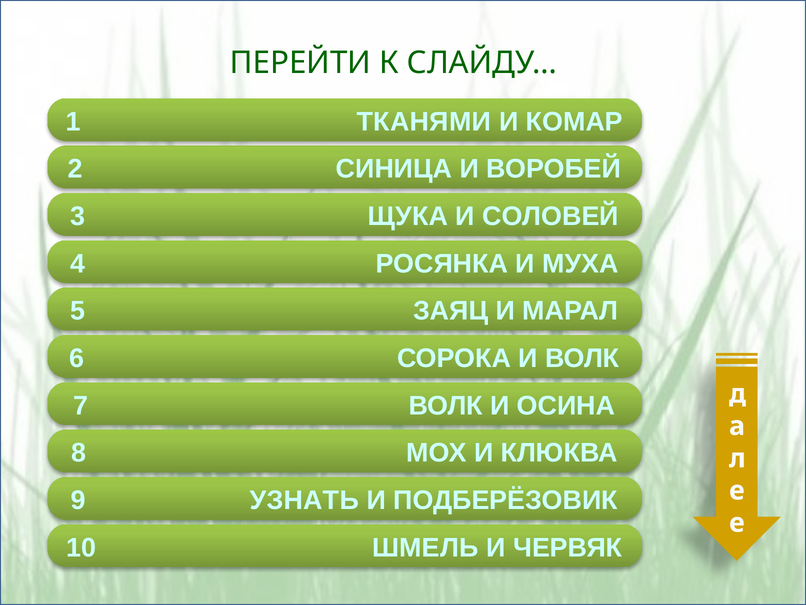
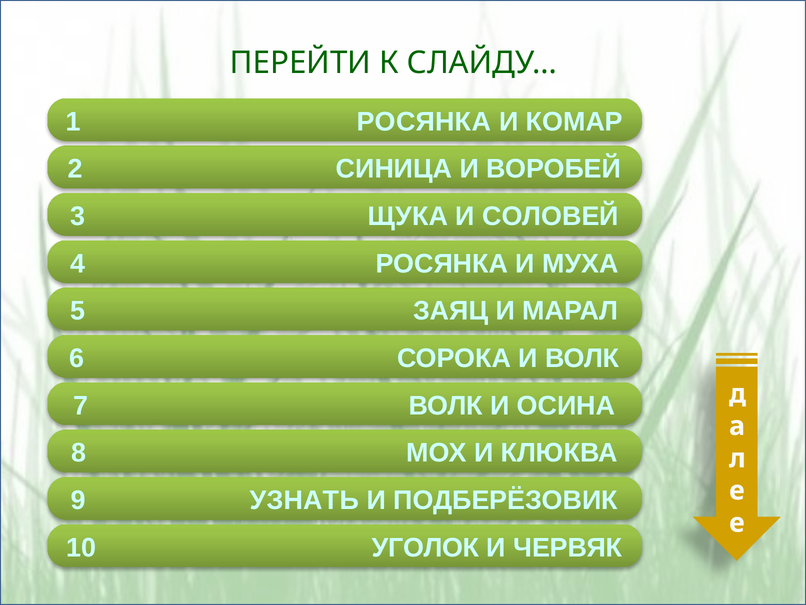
1 ТКАНЯМИ: ТКАНЯМИ -> РОСЯНКА (424, 122)
ШМЕЛЬ: ШМЕЛЬ -> УГОЛОК (426, 547)
